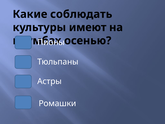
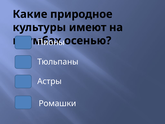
соблюдать: соблюдать -> природное (81, 14)
